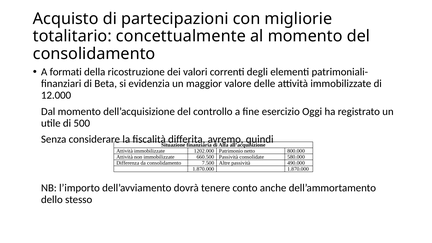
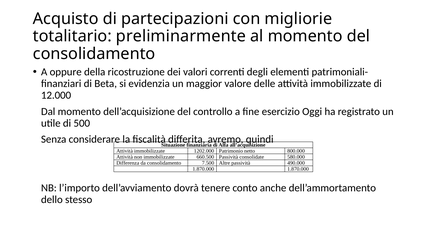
concettualmente: concettualmente -> preliminarmente (181, 36)
formati: formati -> oppure (66, 72)
